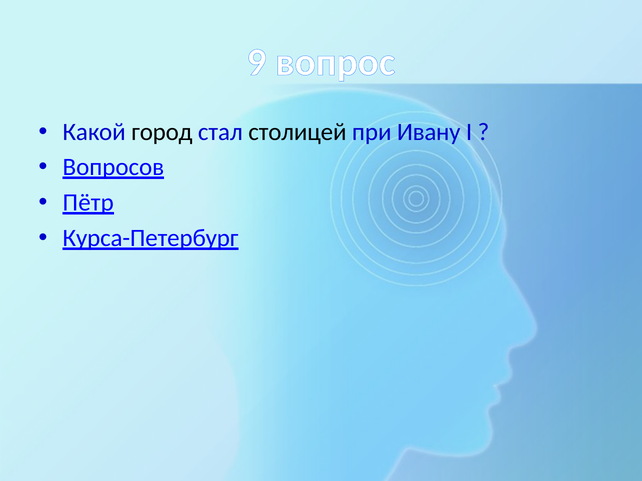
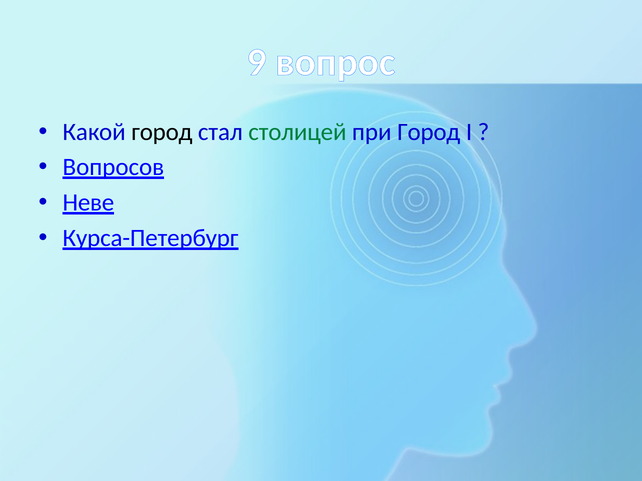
столицей colour: black -> green (297, 132)
при Ивану: Ивану -> Город (429, 132)
Пётр: Пётр -> Неве (88, 203)
